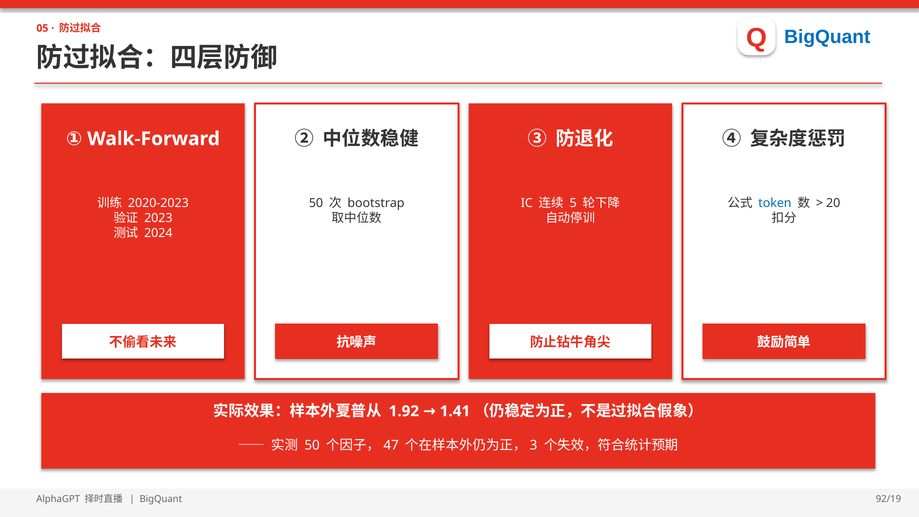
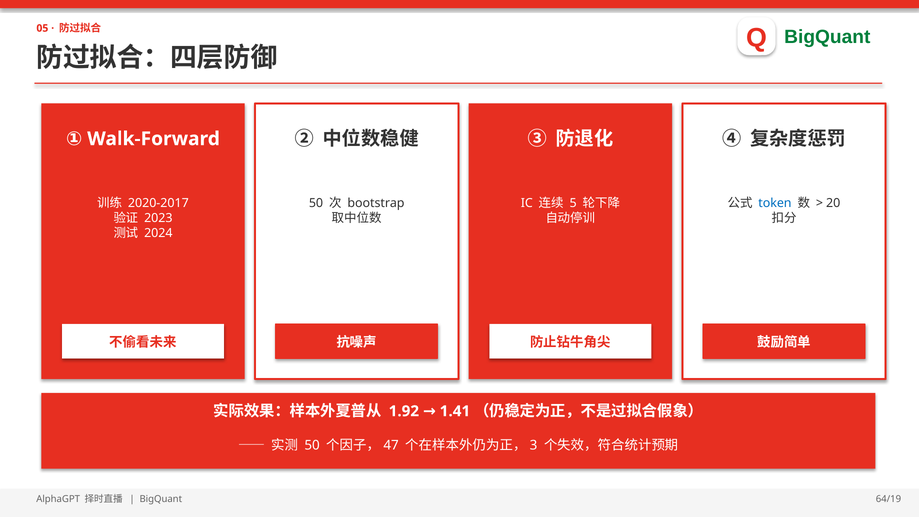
BigQuant colour: blue -> green (827, 37)
2020-2023: 2020-2023 -> 2020-2017 (158, 203)
92/19: 92/19 -> 64/19 (888, 499)
